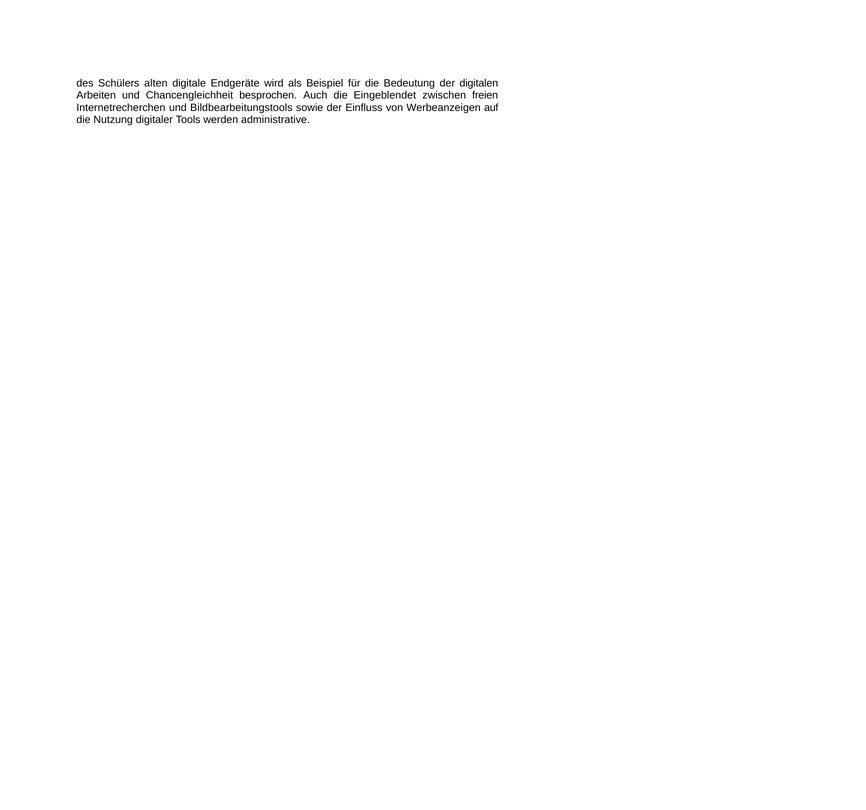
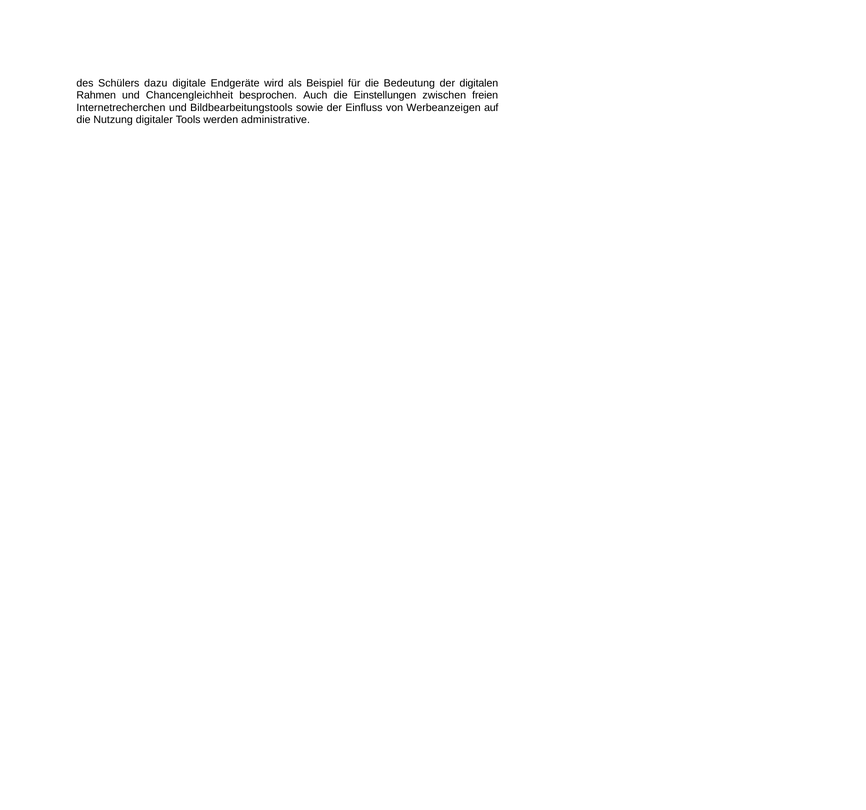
alten: alten -> dazu (156, 83)
Arbeiten: Arbeiten -> Rahmen (96, 95)
Eingeblendet: Eingeblendet -> Einstellungen (385, 95)
